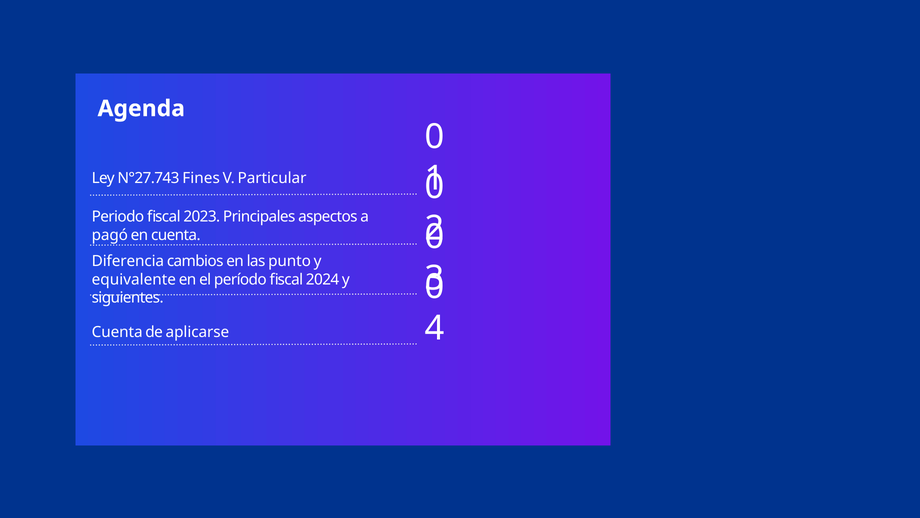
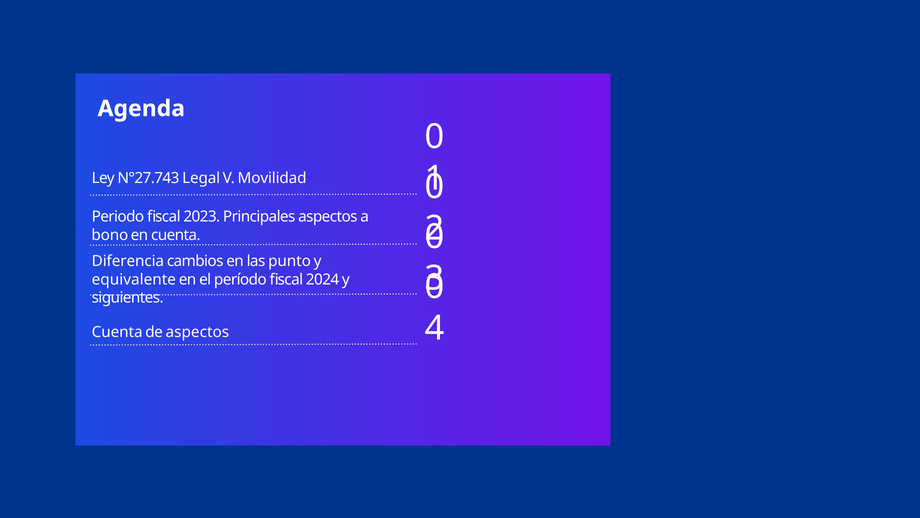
Fines: Fines -> Legal (201, 178)
Particular: Particular -> Movilidad (272, 178)
pagó: pagó -> bono (110, 235)
de aplicarse: aplicarse -> aspectos (197, 332)
